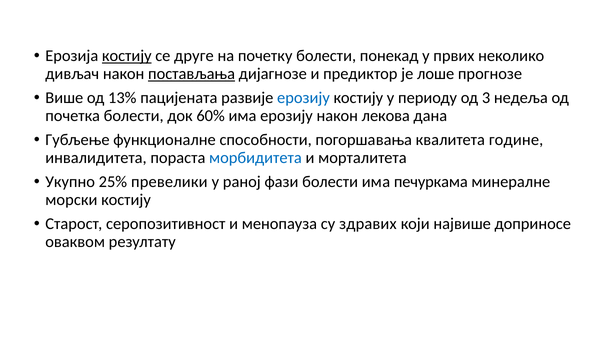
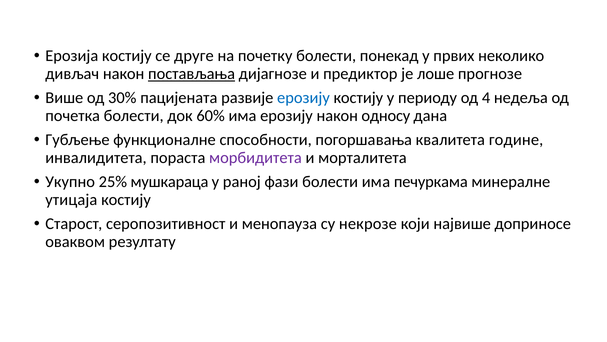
костију underline: present -> none (127, 56)
13%: 13% -> 30% (122, 98)
3: 3 -> 4 (486, 98)
лекова: лекова -> односу (386, 116)
морбидитета colour: blue -> purple (255, 157)
превелики: превелики -> мушкараца (169, 182)
морски: морски -> утицаја (71, 199)
здравих: здравих -> некрозе (368, 223)
